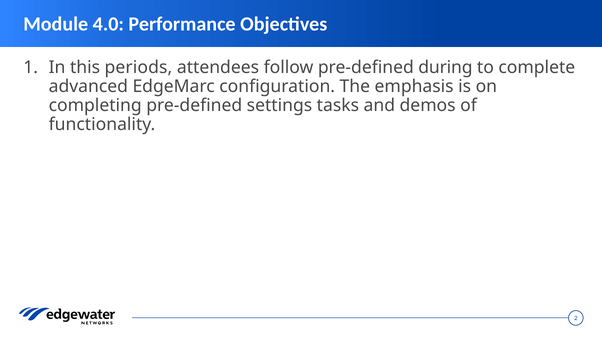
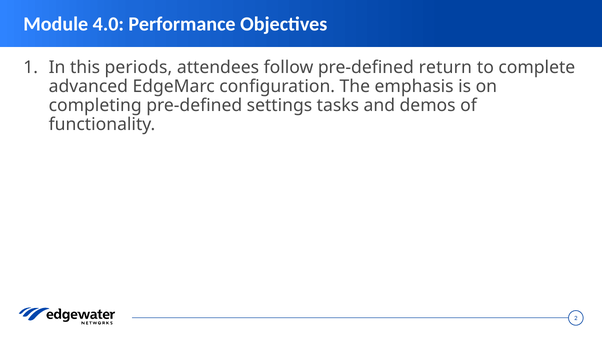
during: during -> return (445, 68)
